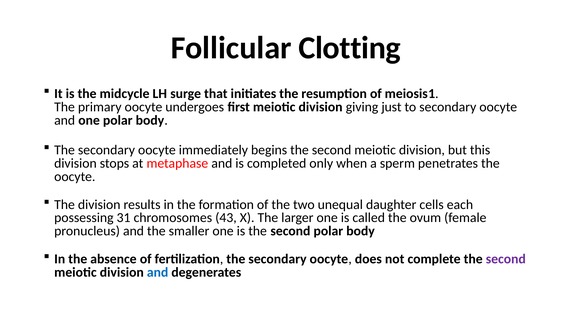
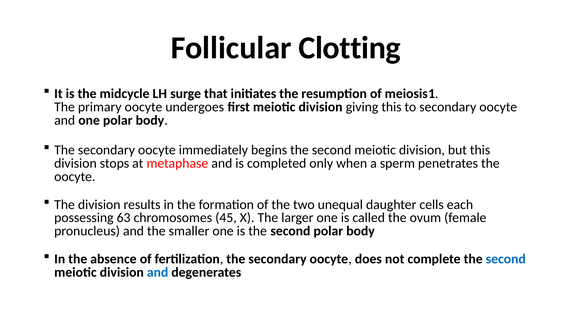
giving just: just -> this (391, 107)
31: 31 -> 63 (124, 218)
43: 43 -> 45 (226, 218)
second colour: purple -> blue (506, 259)
